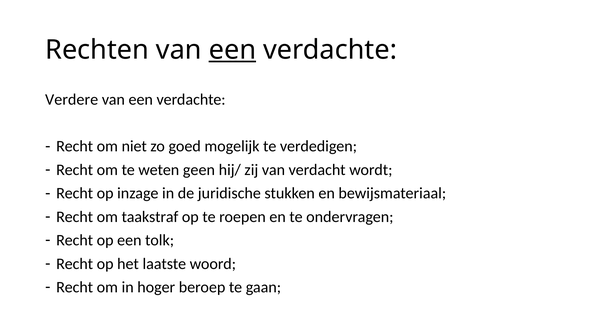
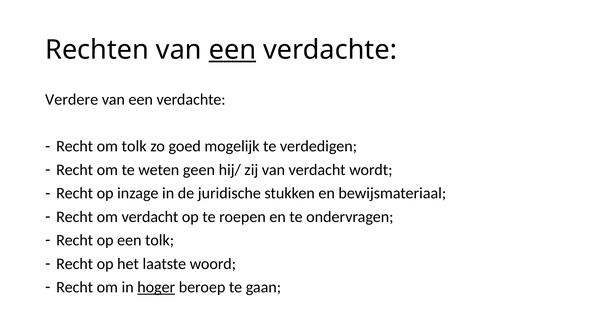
om niet: niet -> tolk (134, 146)
om taakstraf: taakstraf -> verdacht (150, 217)
hoger underline: none -> present (156, 287)
